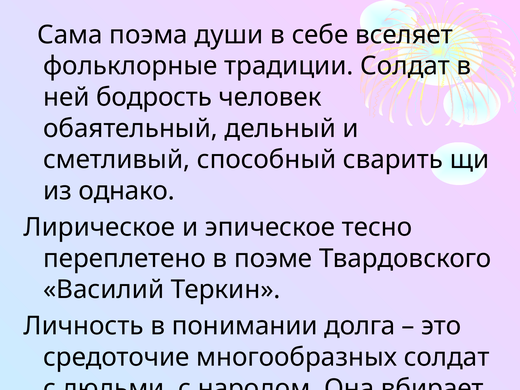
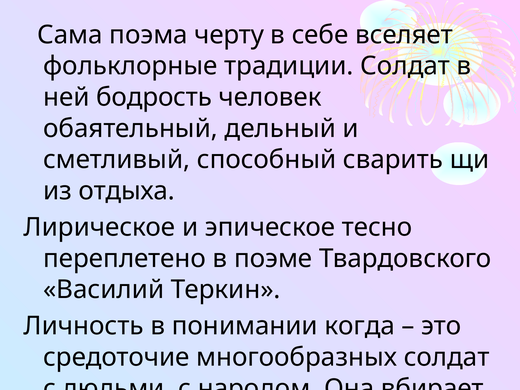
души: души -> черту (229, 35)
однако: однако -> отдыха (127, 191)
долга: долга -> когда (360, 326)
